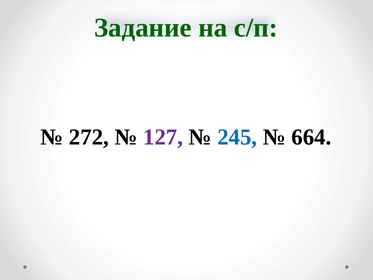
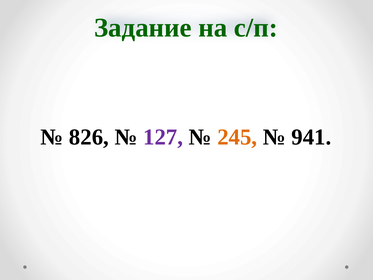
272: 272 -> 826 (89, 137)
245 colour: blue -> orange (237, 137)
664: 664 -> 941 (311, 137)
